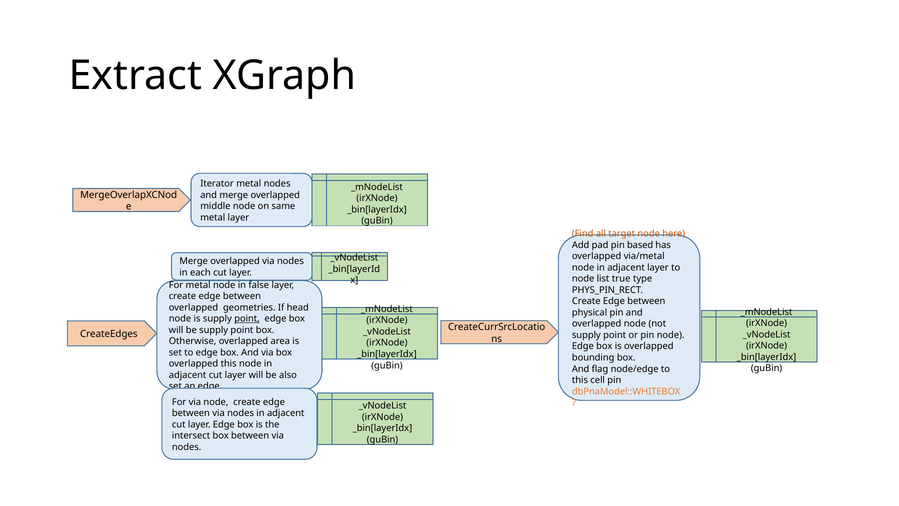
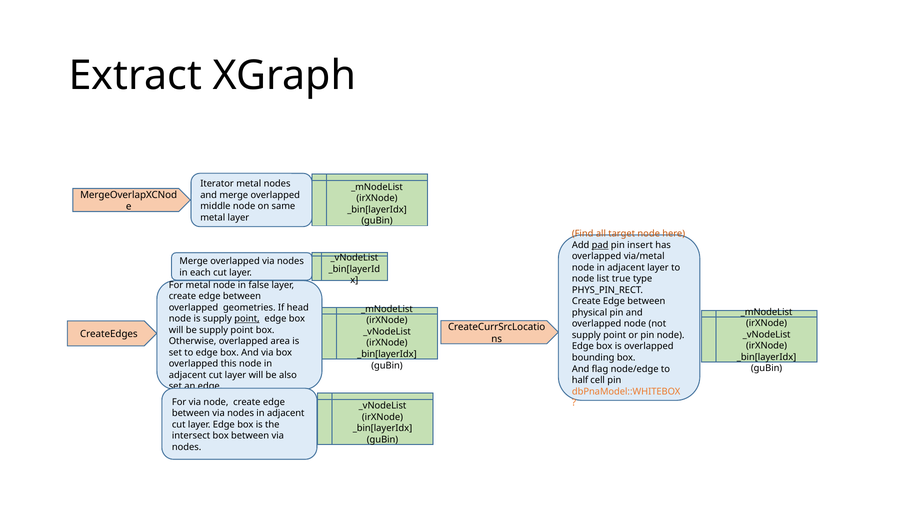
pad underline: none -> present (600, 245)
based: based -> insert (640, 245)
this: this -> half (580, 380)
